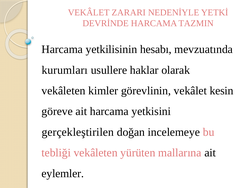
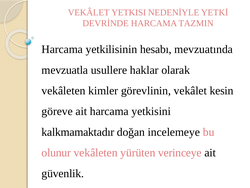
ZARARI: ZARARI -> YETKISI (129, 12)
kurumları: kurumları -> mevzuatla (65, 70)
gerçekleştirilen: gerçekleştirilen -> kalkmamaktadır (78, 132)
tebliği: tebliği -> olunur (56, 152)
mallarına: mallarına -> verinceye (180, 152)
eylemler: eylemler -> güvenlik (63, 173)
